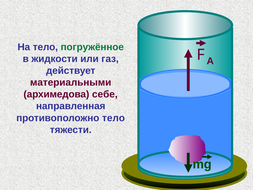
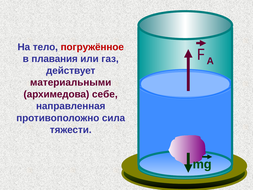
погружённое colour: green -> red (92, 47)
жидкости: жидкости -> плавания (55, 59)
противоположно тело: тело -> сила (114, 118)
